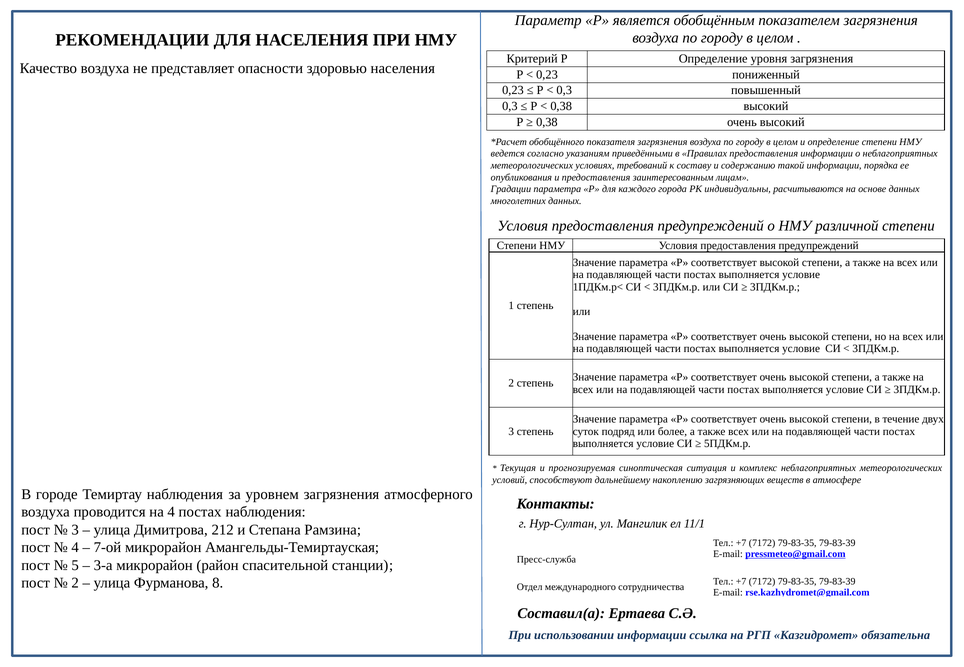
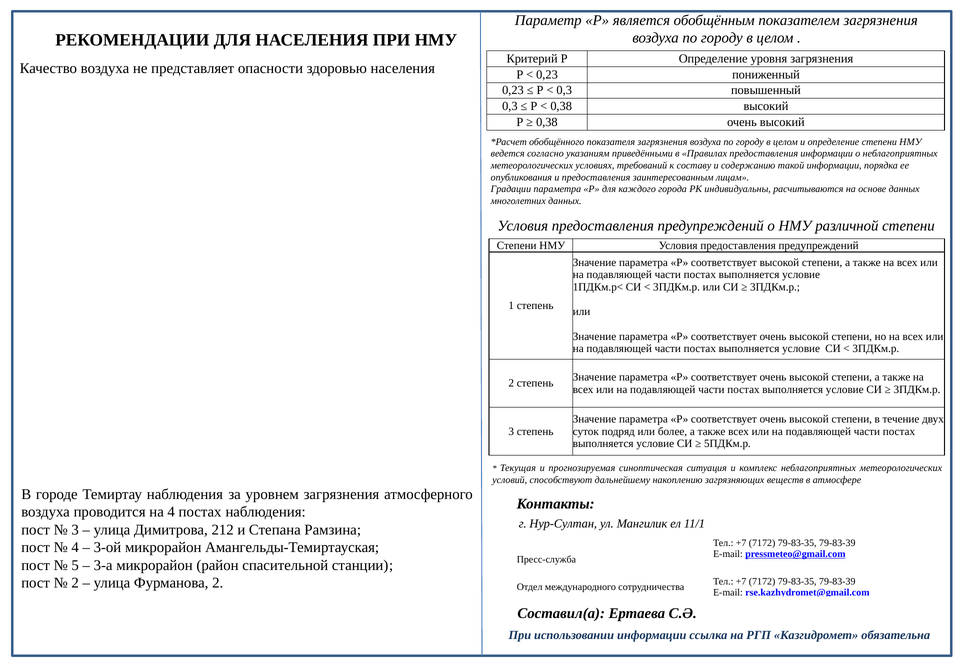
7-ой: 7-ой -> 3-ой (107, 548)
Фурманова 8: 8 -> 2 (218, 583)
